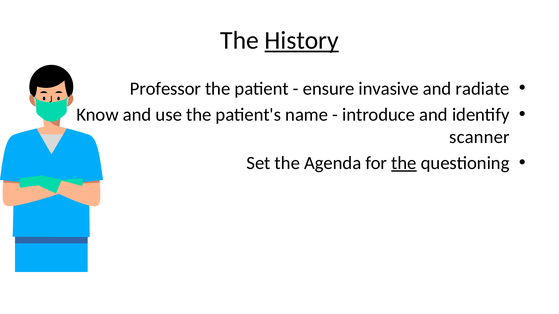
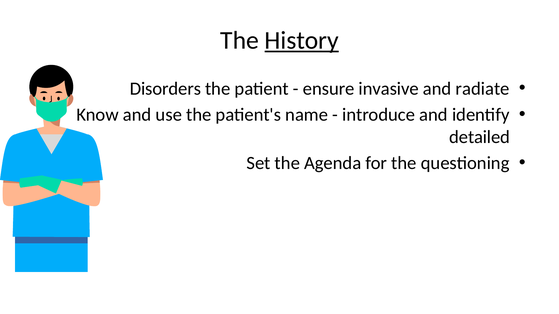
Professor: Professor -> Disorders (165, 89)
scanner: scanner -> detailed (480, 137)
the underline: present -> none (404, 163)
